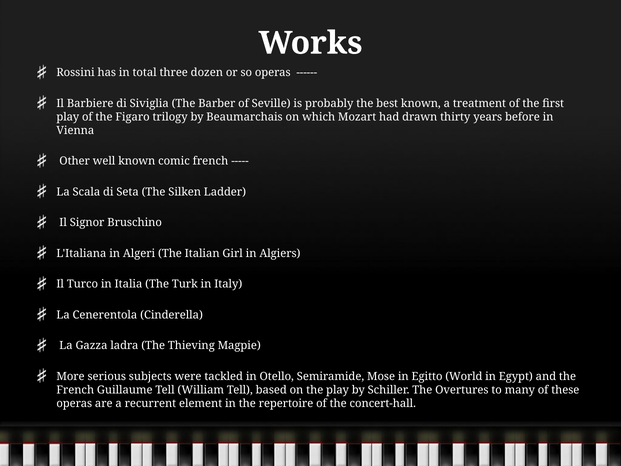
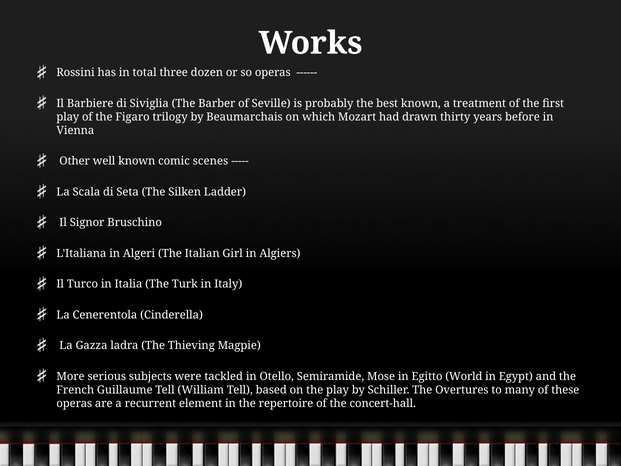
comic french: french -> scenes (210, 161)
